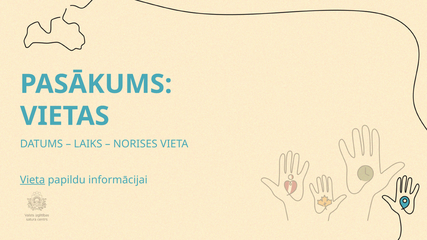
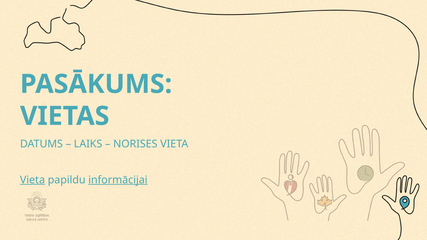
informācijai underline: none -> present (118, 180)
